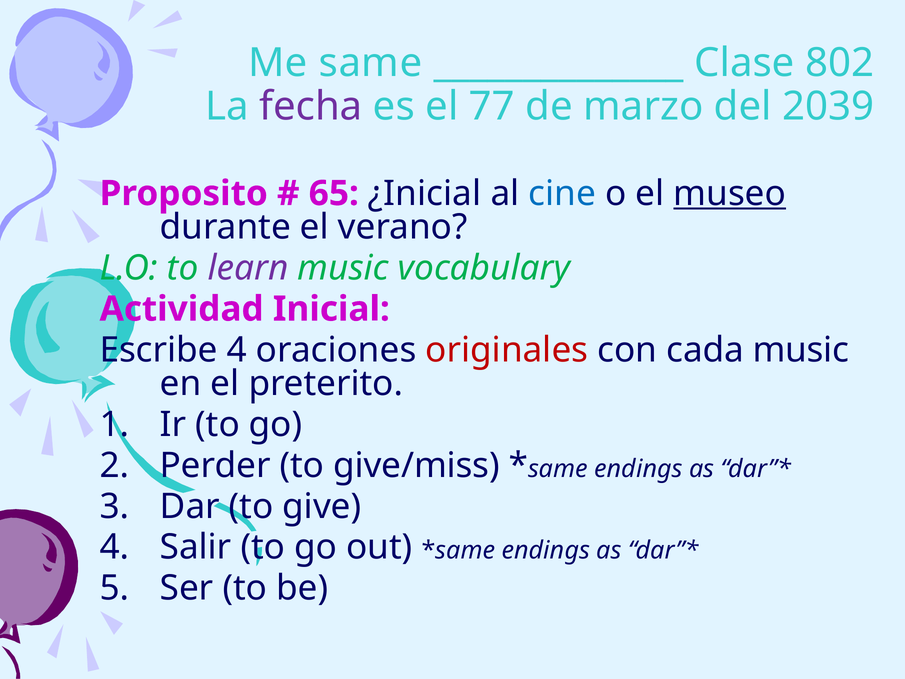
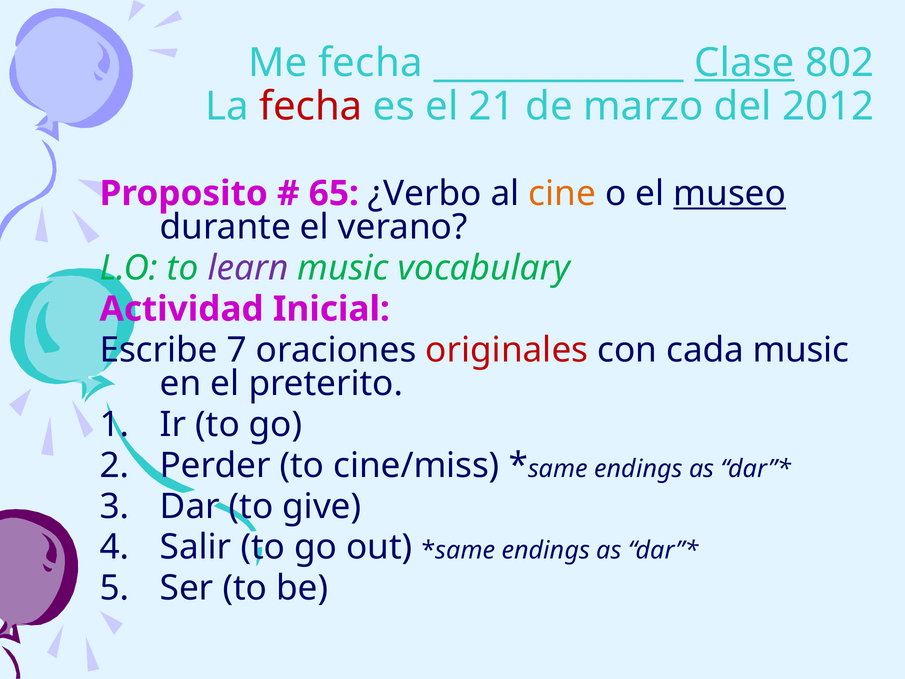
Me same: same -> fecha (371, 63)
Clase underline: none -> present (744, 63)
fecha colour: purple -> red (311, 106)
77: 77 -> 21 (492, 106)
2039: 2039 -> 2012 (828, 106)
¿Inicial: ¿Inicial -> ¿Verbo (425, 193)
cine colour: blue -> orange (562, 193)
Escribe 4: 4 -> 7 (237, 350)
give/miss: give/miss -> cine/miss (416, 465)
